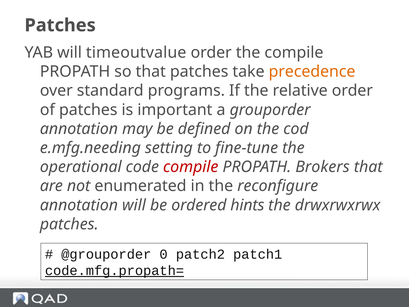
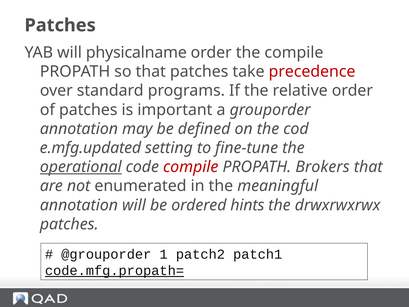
timeoutvalue: timeoutvalue -> physicalname (136, 53)
precedence colour: orange -> red (312, 72)
e.mfg.needing: e.mfg.needing -> e.mfg.updated (90, 148)
operational underline: none -> present (81, 167)
reconfigure: reconfigure -> meaningful (278, 186)
0: 0 -> 1 (164, 254)
